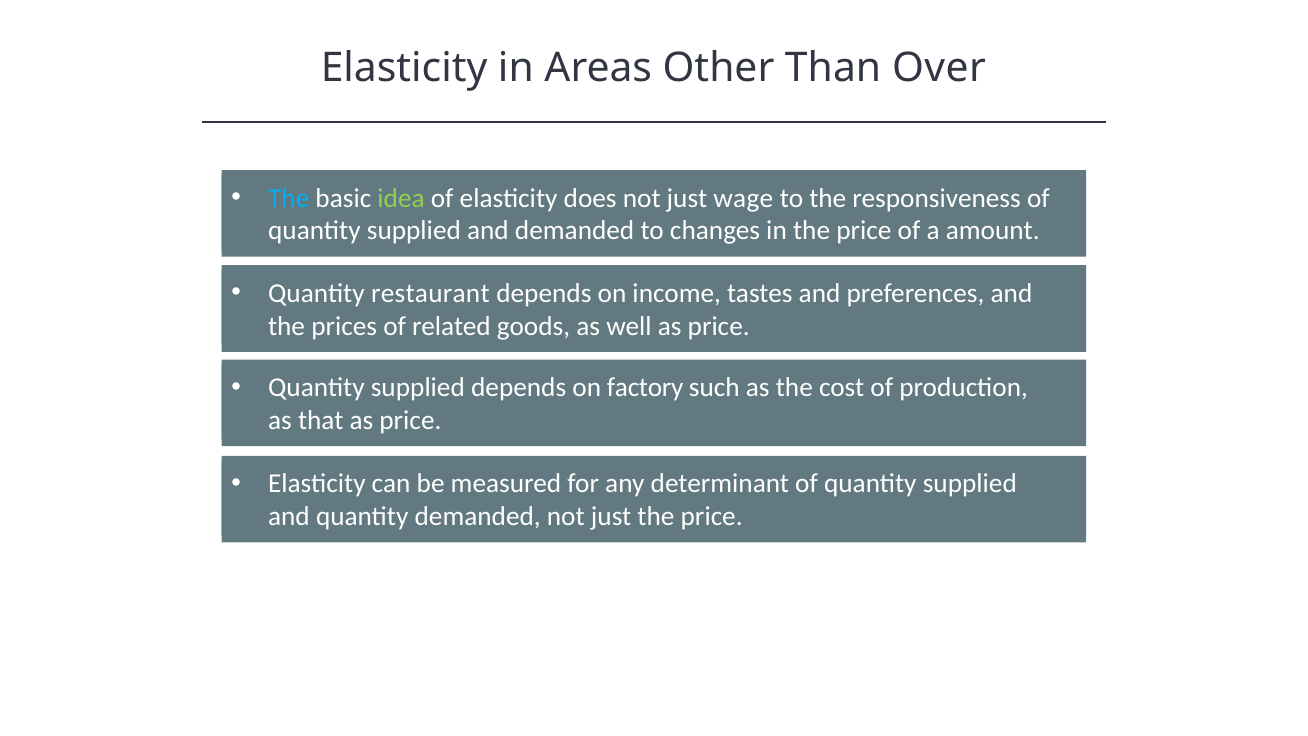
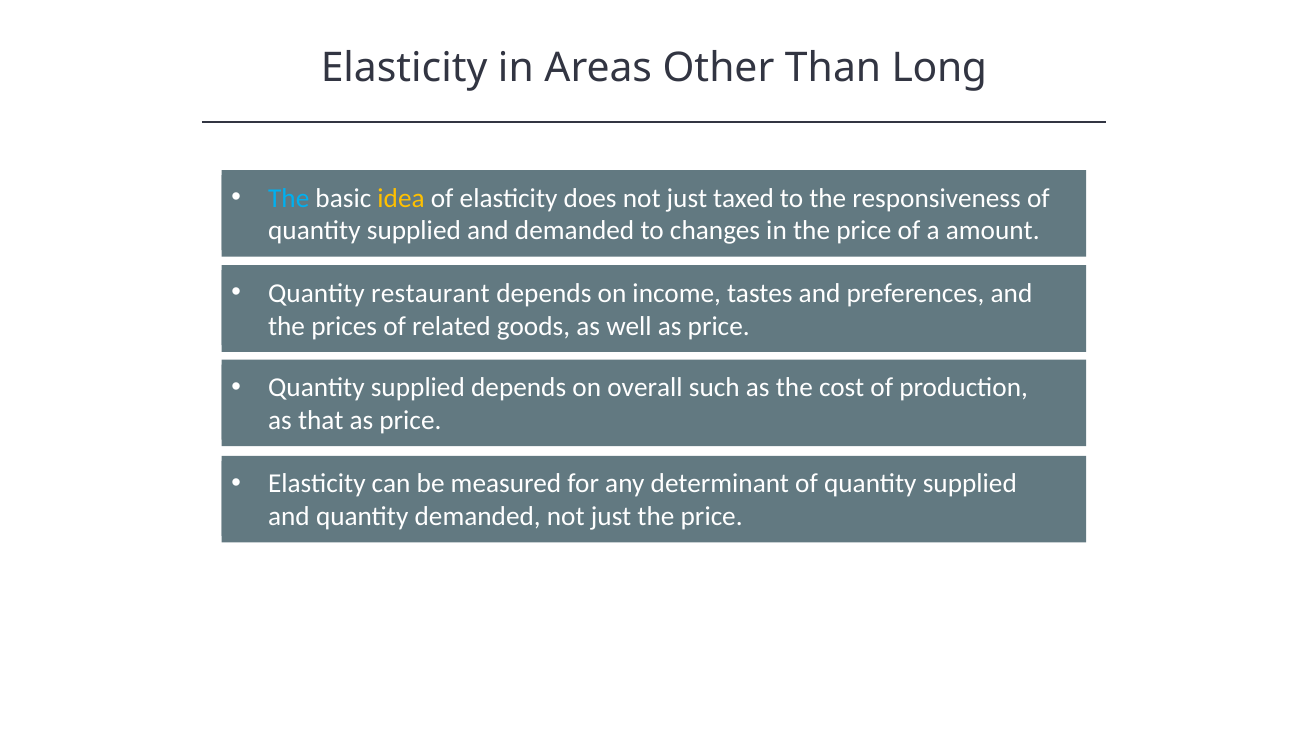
Over: Over -> Long (939, 68)
idea colour: light green -> yellow (401, 198)
wage: wage -> taxed (744, 198)
factory: factory -> overall (645, 387)
